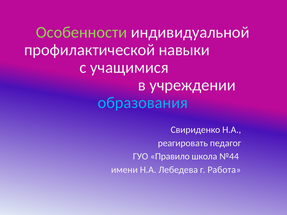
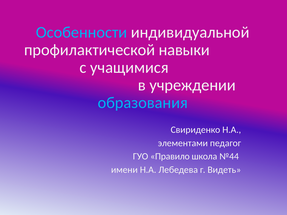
Особенности colour: light green -> light blue (82, 32)
реагировать: реагировать -> элементами (183, 143)
Работа: Работа -> Видеть (224, 170)
